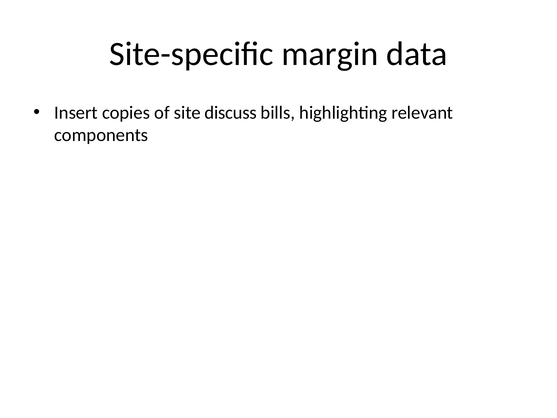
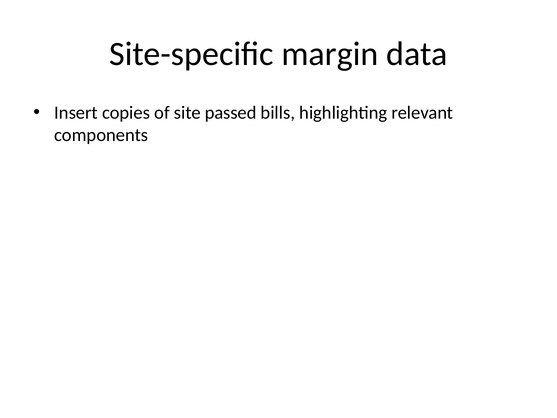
discuss: discuss -> passed (231, 113)
